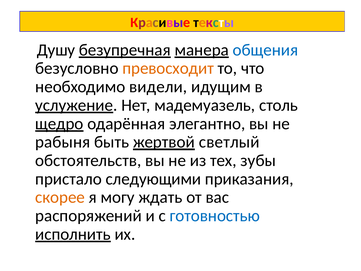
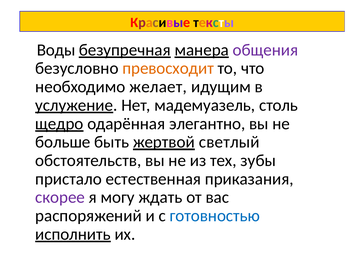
Душу: Душу -> Воды (56, 50)
общения colour: blue -> purple (265, 50)
видели: видели -> желает (158, 87)
рабыня: рабыня -> больше (63, 142)
следующими: следующими -> естественная (153, 179)
скорее colour: orange -> purple (60, 197)
